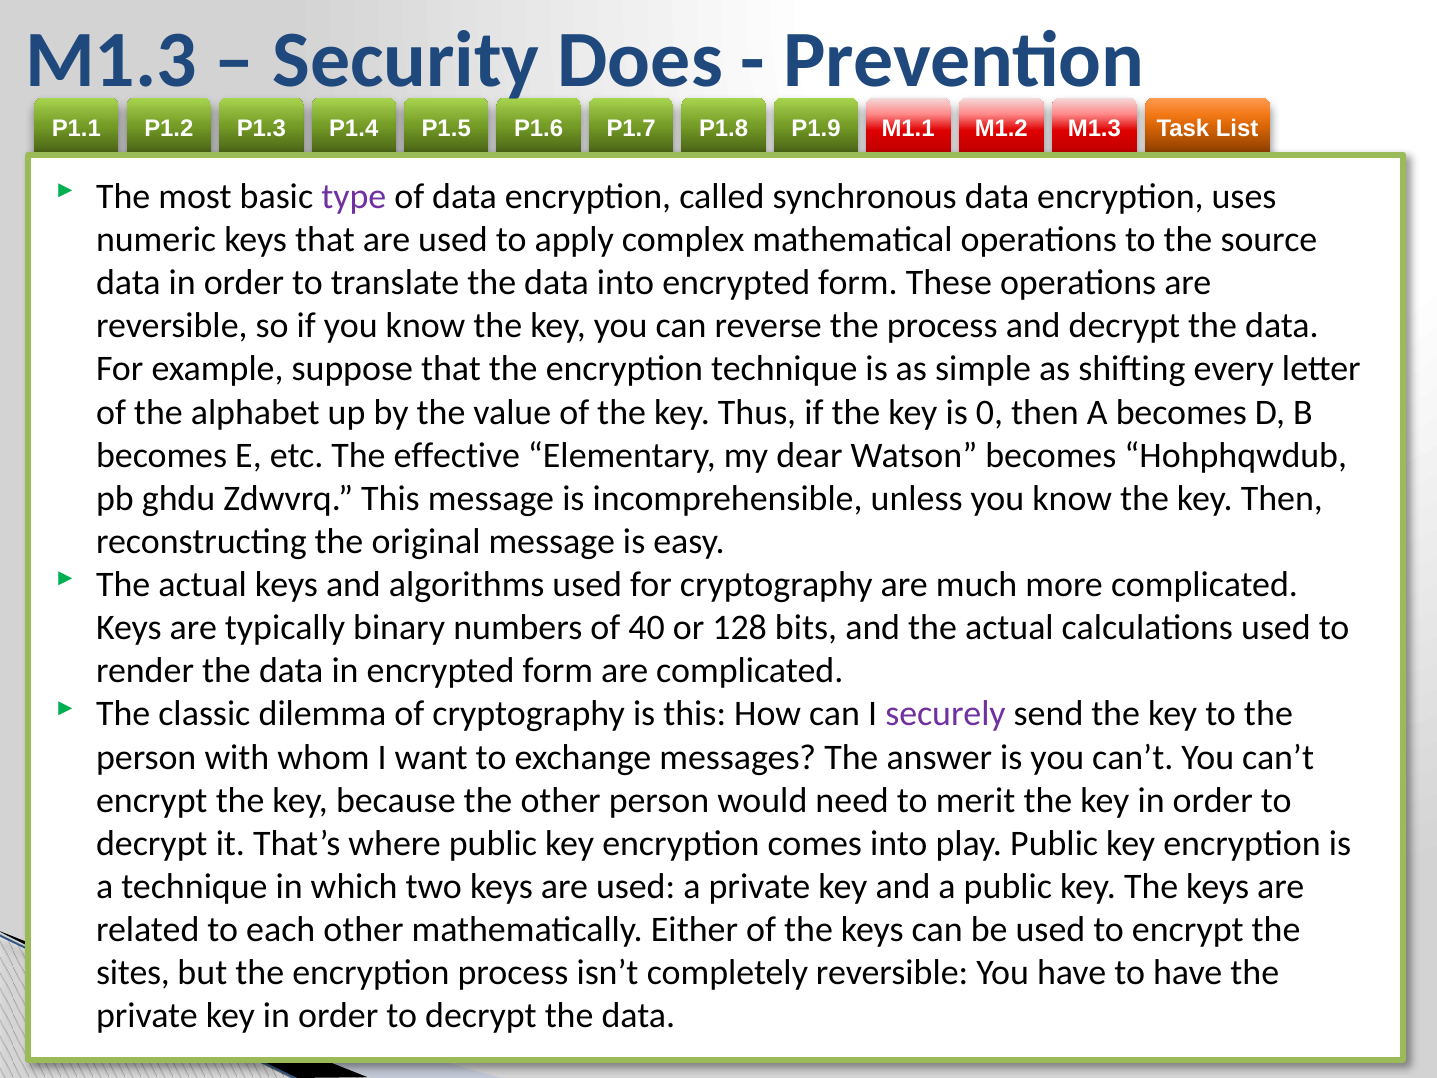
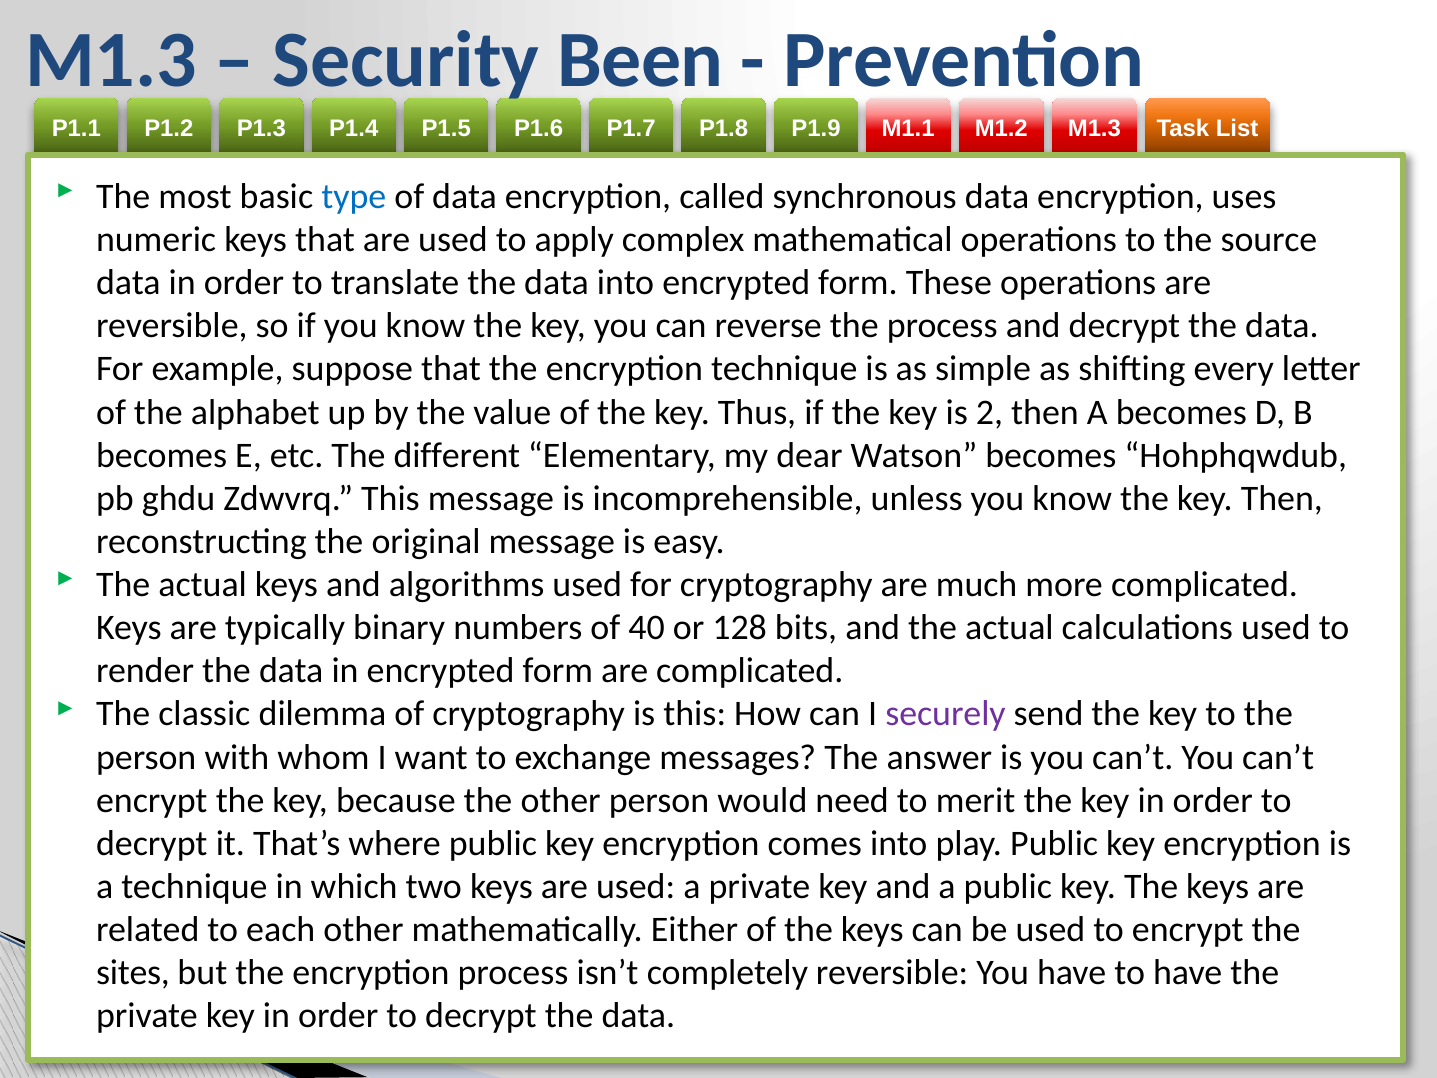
Does: Does -> Been (641, 60)
type colour: purple -> blue (354, 197)
0: 0 -> 2 (989, 412)
effective: effective -> different (457, 455)
